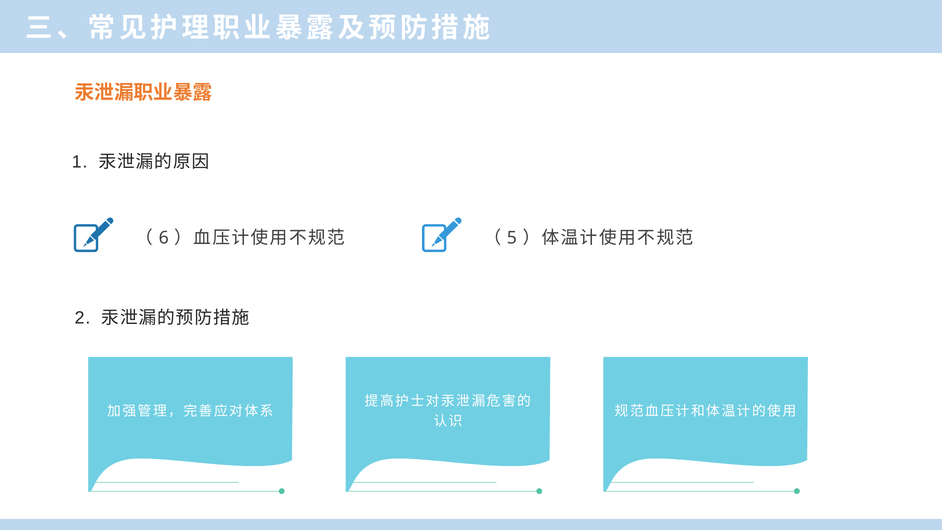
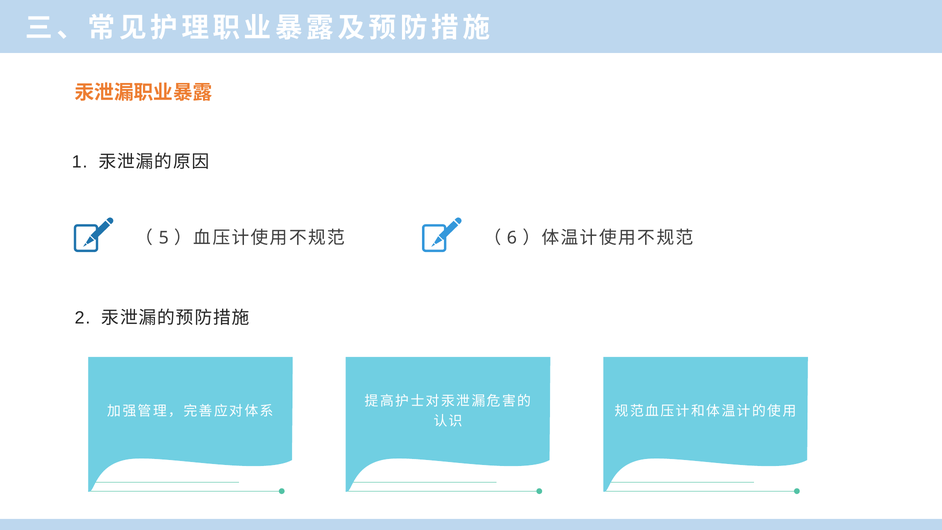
6: 6 -> 5 (164, 238)
5: 5 -> 6 (512, 238)
